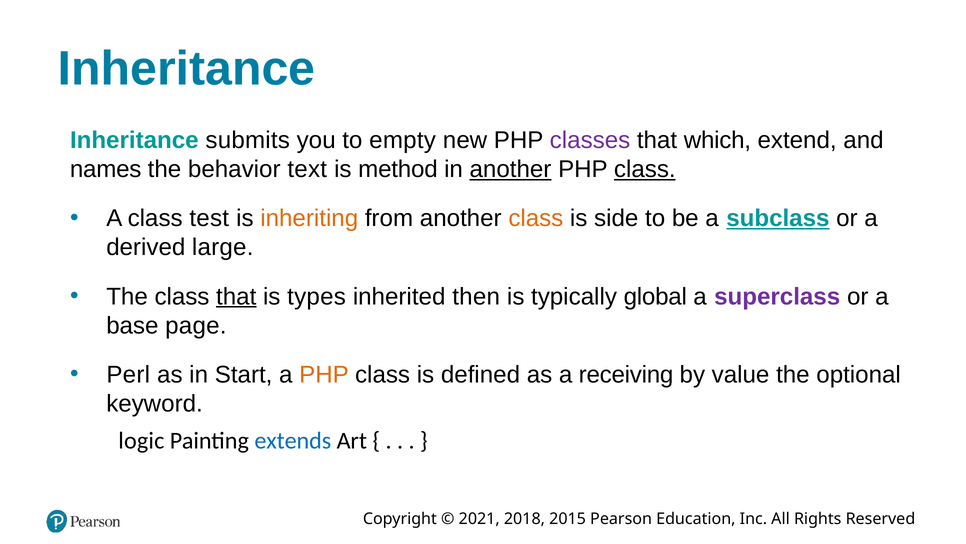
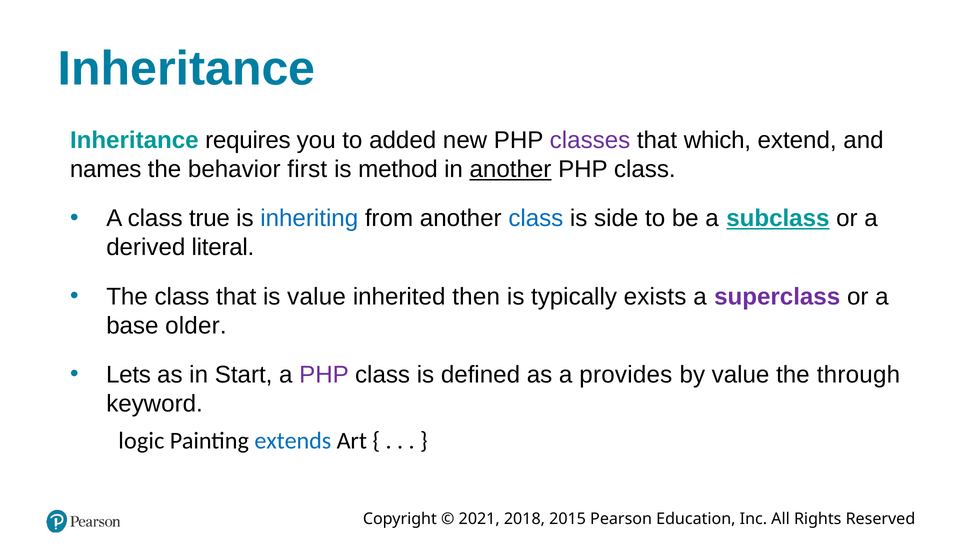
submits: submits -> requires (248, 140)
empty: empty -> added (403, 140)
text: text -> first (307, 169)
class underline: present -> none (645, 169)
test: test -> true (209, 218)
inheriting colour: orange -> blue (309, 218)
class colour: orange -> blue (536, 218)
large: large -> literal (223, 247)
that underline: present -> none (236, 296)
is types: types -> value (317, 296)
global: global -> exists (655, 296)
page: page -> older (196, 325)
Perl: Perl -> Lets (128, 374)
PHP colour: orange -> purple (324, 374)
receiving: receiving -> provides (626, 374)
optional: optional -> through (858, 374)
